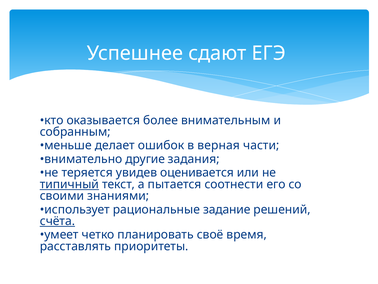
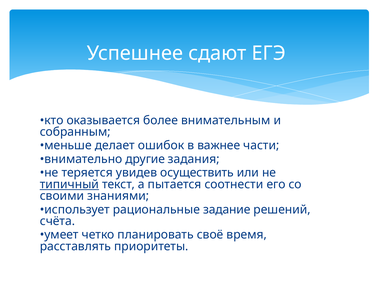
верная: верная -> важнее (219, 145)
оценивается: оценивается -> осуществить (197, 172)
счёта underline: present -> none (57, 221)
